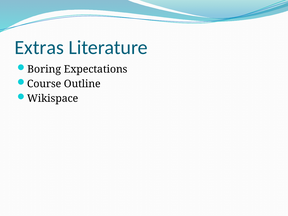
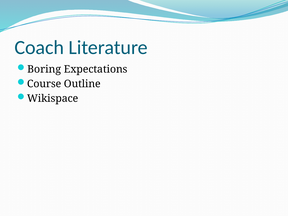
Extras: Extras -> Coach (39, 48)
